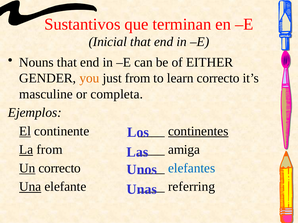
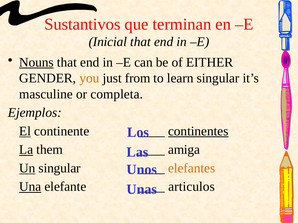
Nouns underline: none -> present (36, 63)
learn correcto: correcto -> singular (218, 78)
La from: from -> them (50, 150)
Un correcto: correcto -> singular (60, 169)
elefantes colour: blue -> orange (192, 169)
referring: referring -> articulos (192, 187)
